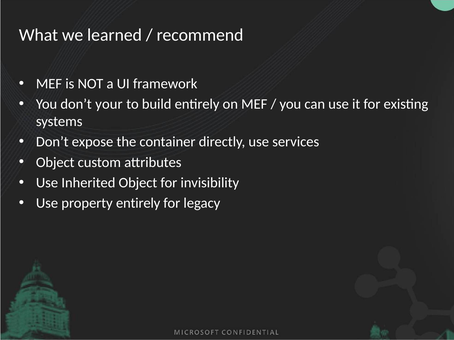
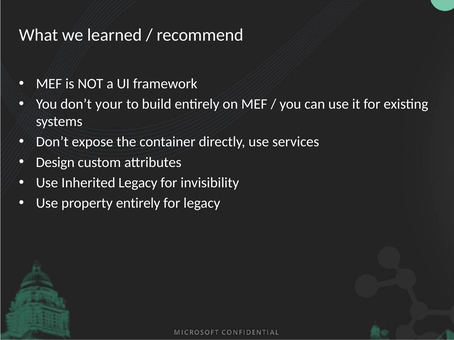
Object: Object -> Design (55, 162)
Inherited Object: Object -> Legacy (138, 183)
